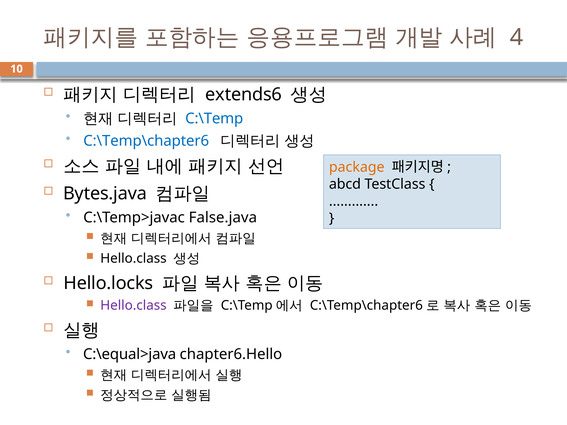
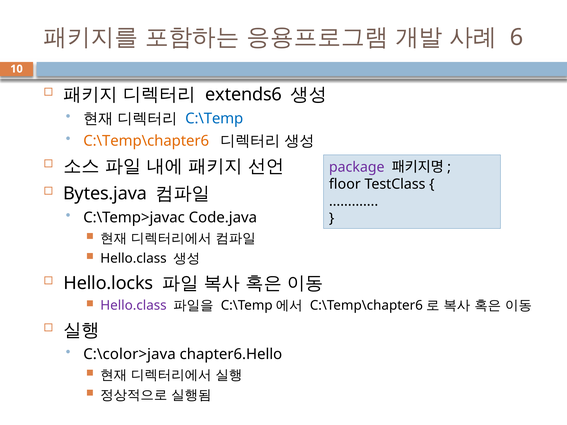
4: 4 -> 6 (517, 38)
C:\Temp\chapter6 colour: blue -> orange (146, 141)
package colour: orange -> purple (357, 167)
abcd: abcd -> floor (345, 184)
False.java: False.java -> Code.java (223, 218)
C:\equal>java: C:\equal>java -> C:\color>java (129, 354)
